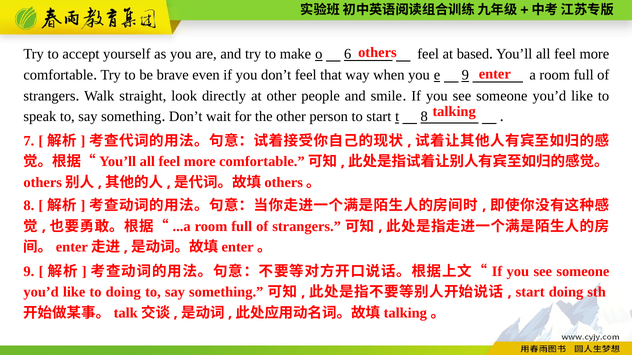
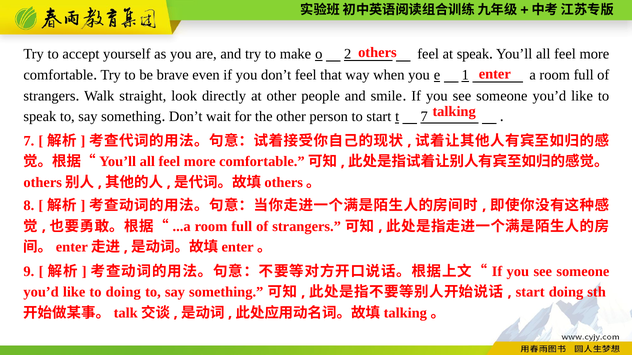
6: 6 -> 2 (348, 54)
at based: based -> speak (473, 54)
e 9: 9 -> 1 (465, 75)
t 8: 8 -> 7 (424, 117)
